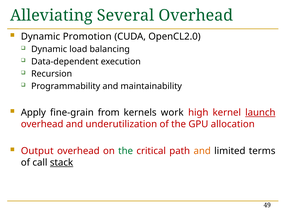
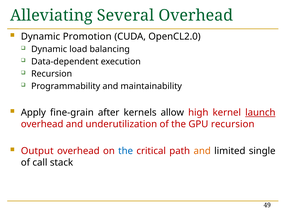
from: from -> after (109, 113)
work: work -> allow (172, 113)
GPU allocation: allocation -> recursion (233, 124)
the colour: green -> blue (126, 151)
terms: terms -> single (262, 151)
stack underline: present -> none (62, 162)
